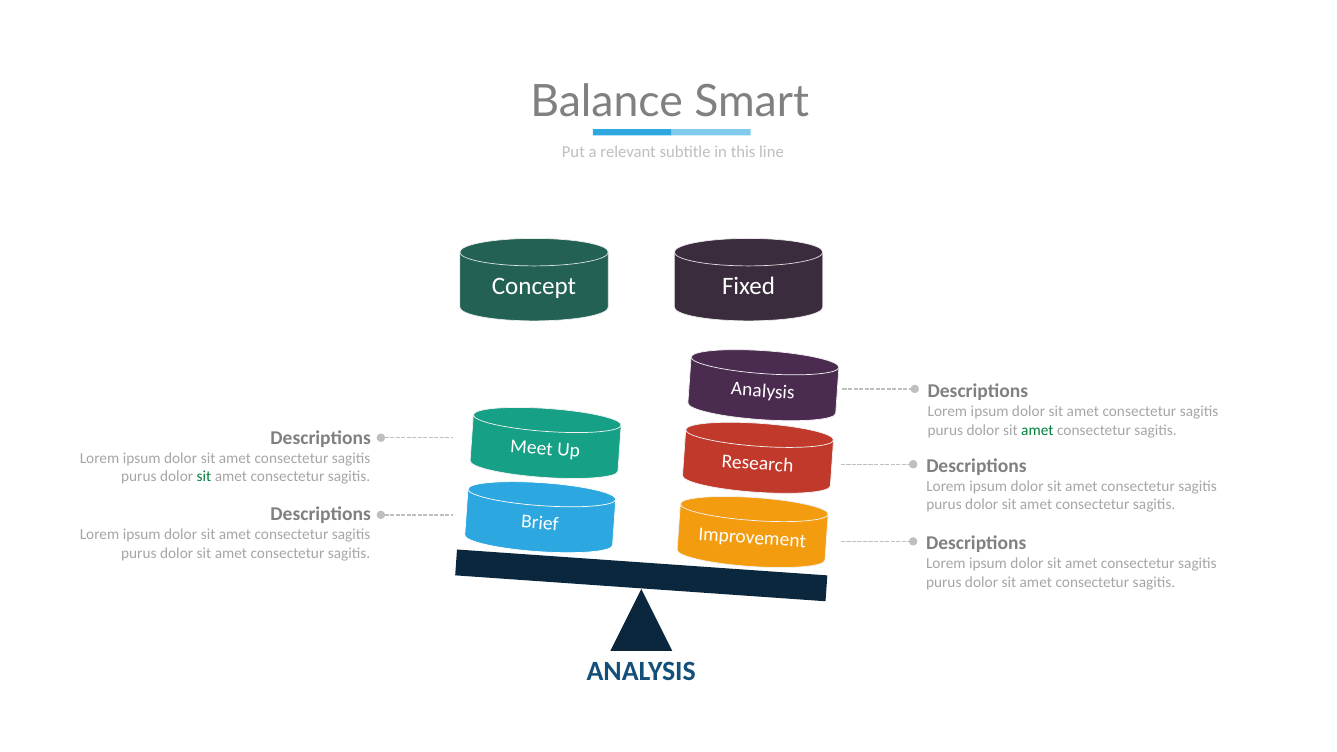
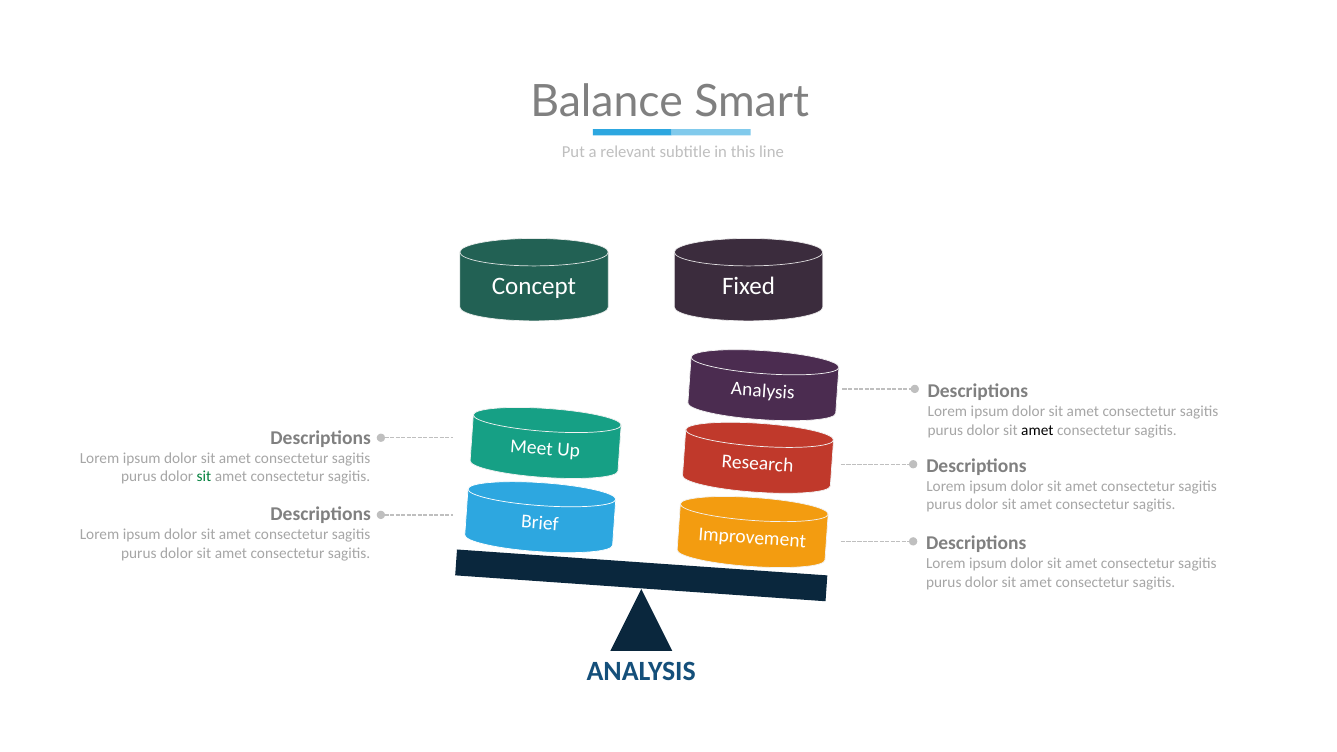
amet colour: green -> black (1037, 430)
